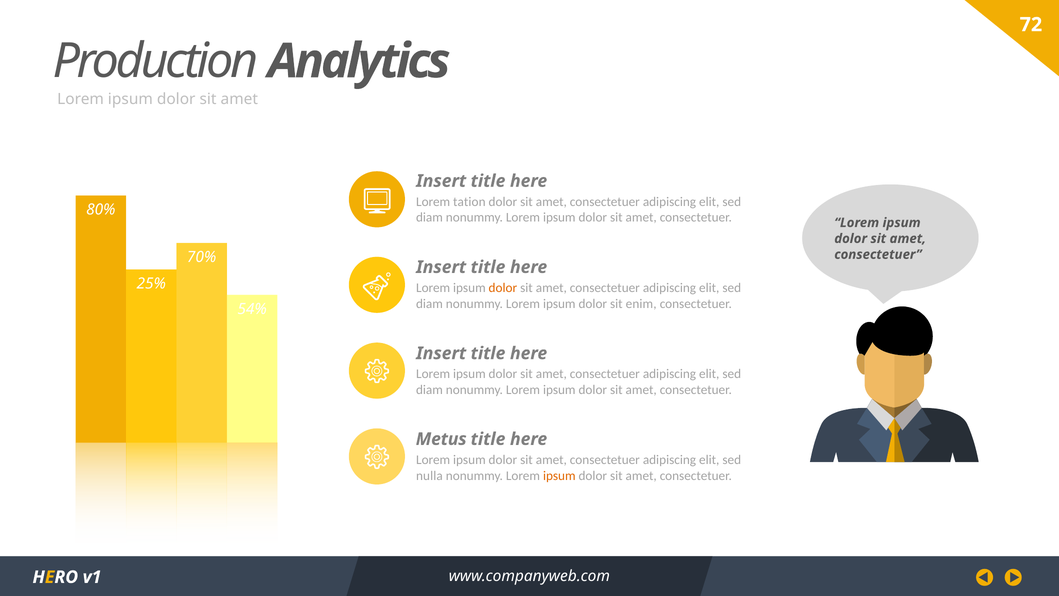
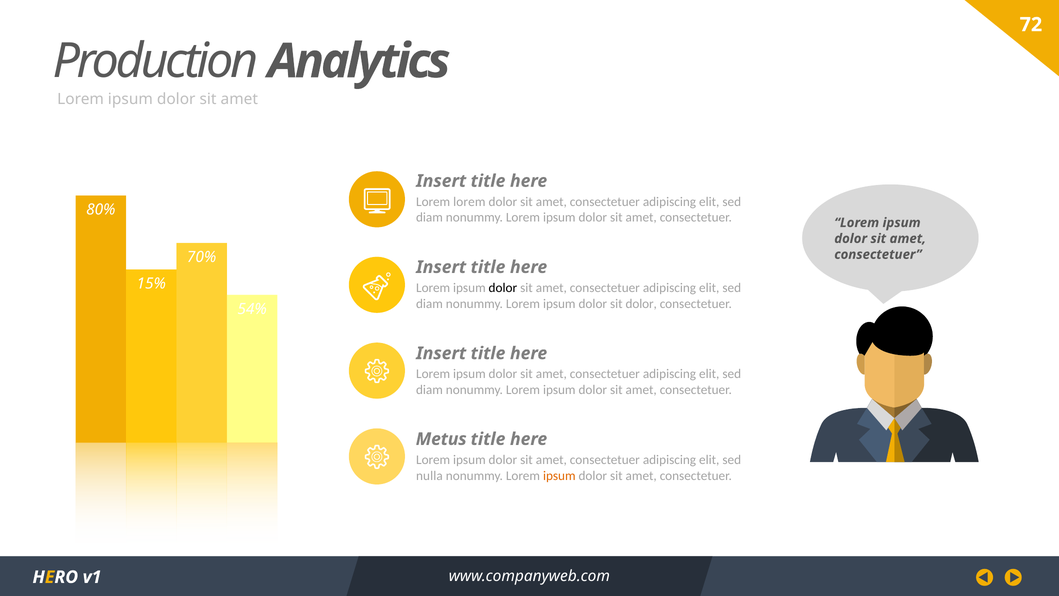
Lorem tation: tation -> lorem (469, 202)
25%: 25% -> 15% (151, 284)
dolor colour: orange -> black (503, 288)
sit enim: enim -> dolor (641, 304)
